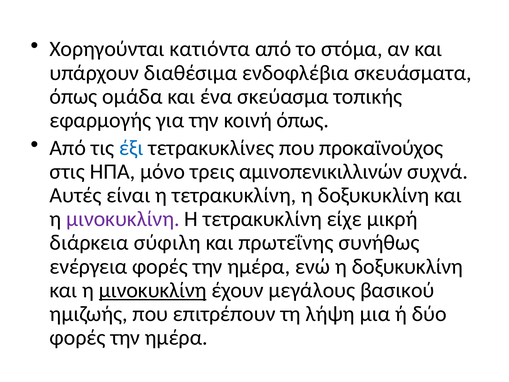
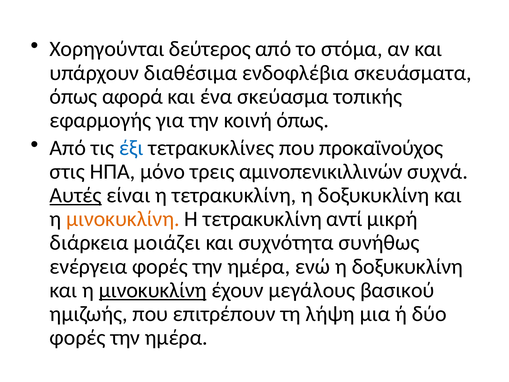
κατιόντα: κατιόντα -> δεύτερος (210, 49)
ομάδα: ομάδα -> αφορά (133, 96)
Αυτές underline: none -> present (76, 195)
μινοκυκλίνη colour: purple -> orange (123, 219)
είχε: είχε -> αντί (344, 219)
σύφιλη: σύφιλη -> μοιάζει (167, 243)
πρωτεΐνης: πρωτεΐνης -> συχνότητα (286, 243)
